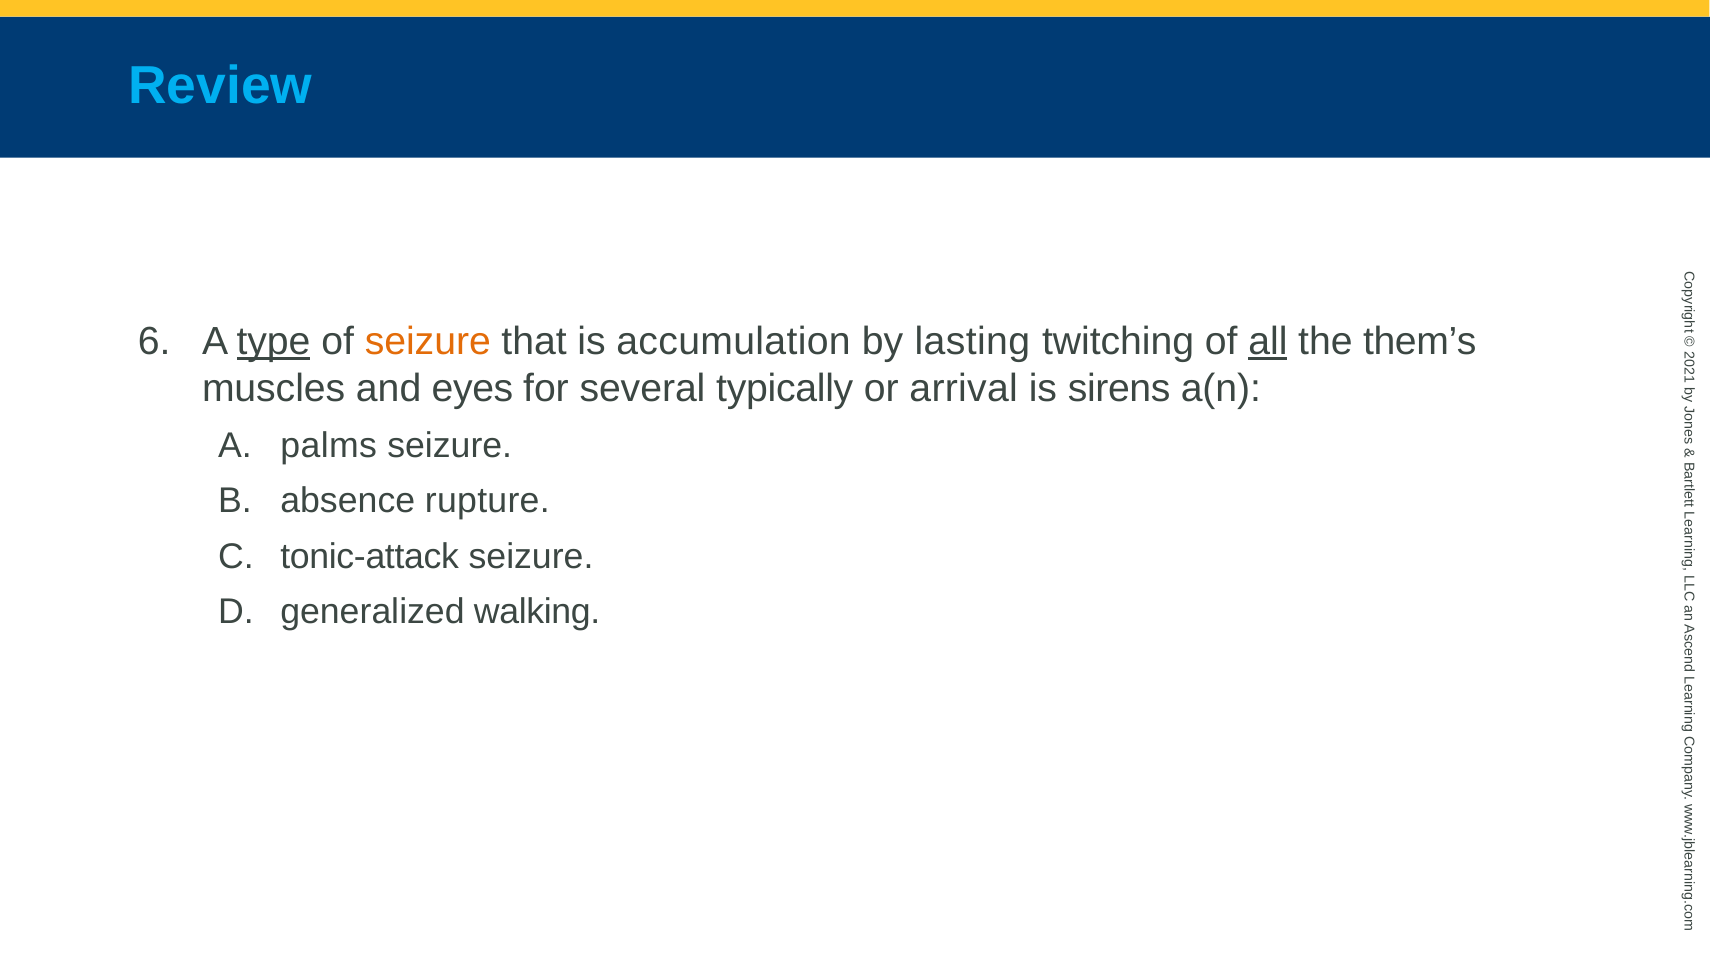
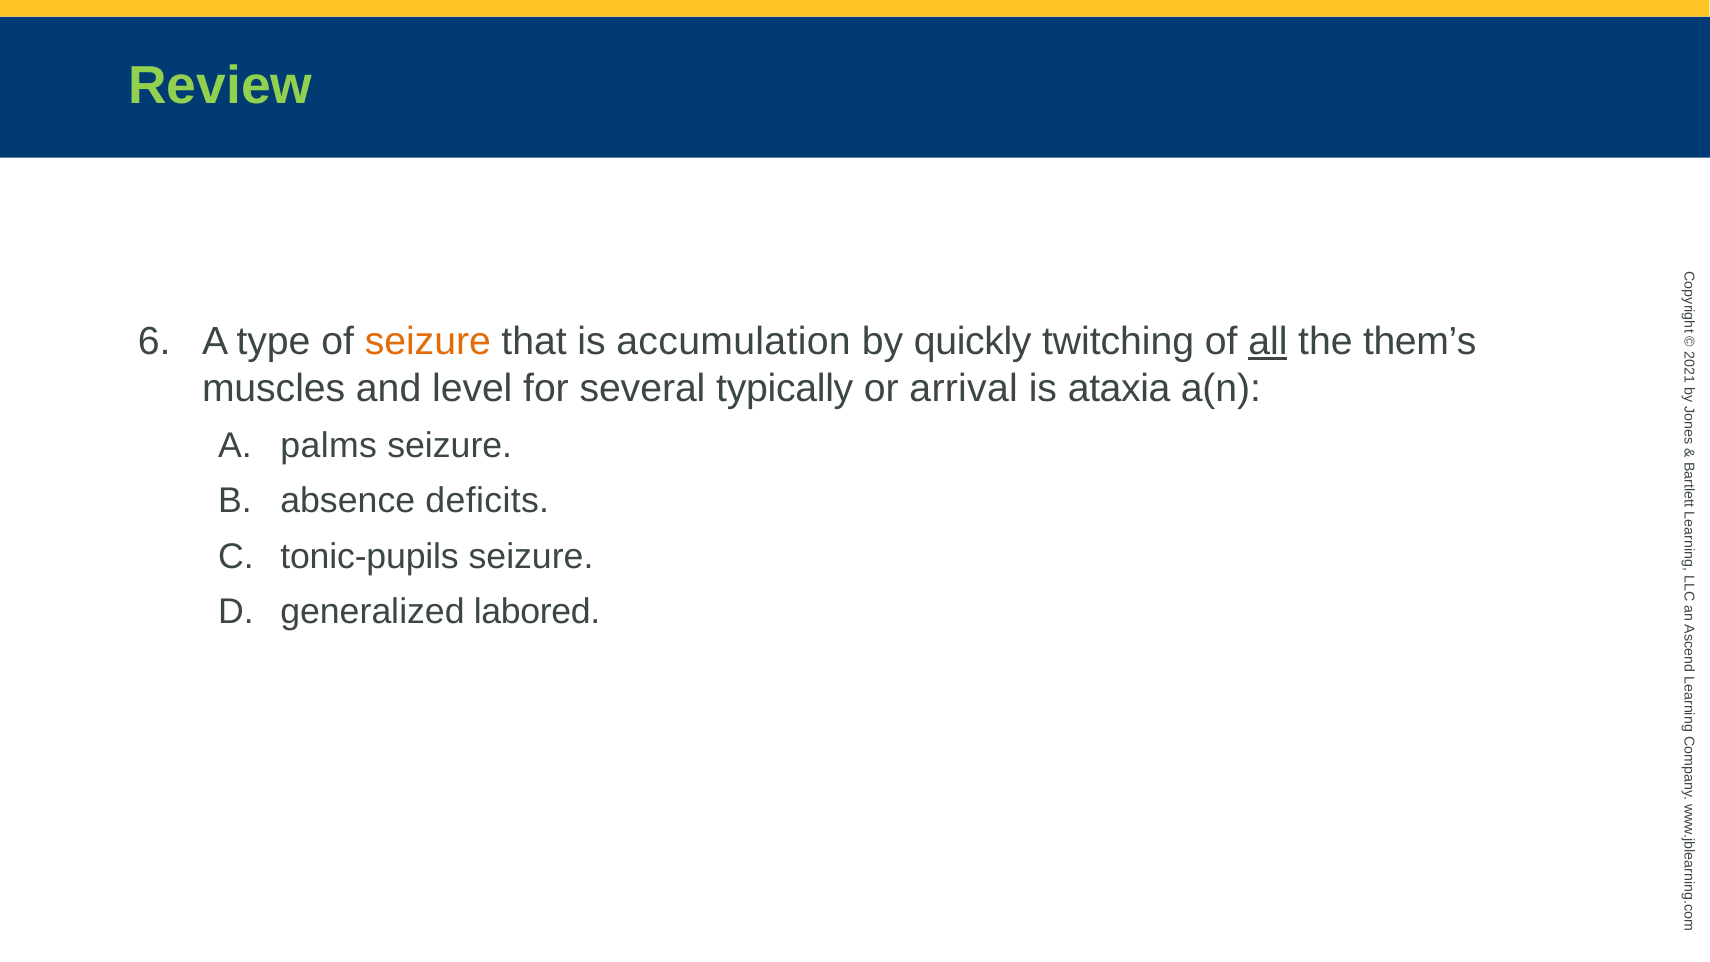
Review colour: light blue -> light green (220, 86)
type underline: present -> none (274, 342)
lasting: lasting -> quickly (973, 342)
eyes: eyes -> level (472, 389)
sirens: sirens -> ataxia (1119, 389)
rupture: rupture -> deficits (487, 501)
tonic-attack: tonic-attack -> tonic-pupils (370, 556)
walking: walking -> labored (537, 612)
